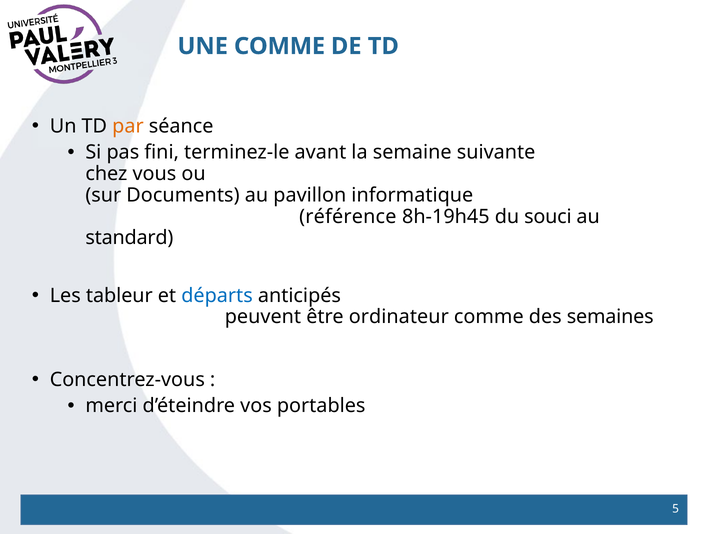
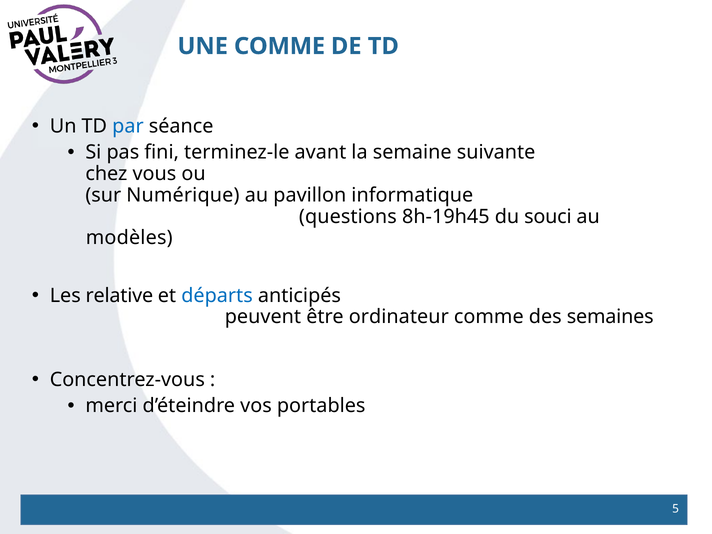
par colour: orange -> blue (128, 126)
Documents: Documents -> Numérique (183, 195)
référence: référence -> questions (348, 217)
standard: standard -> modèles (129, 238)
tableur: tableur -> relative (119, 296)
